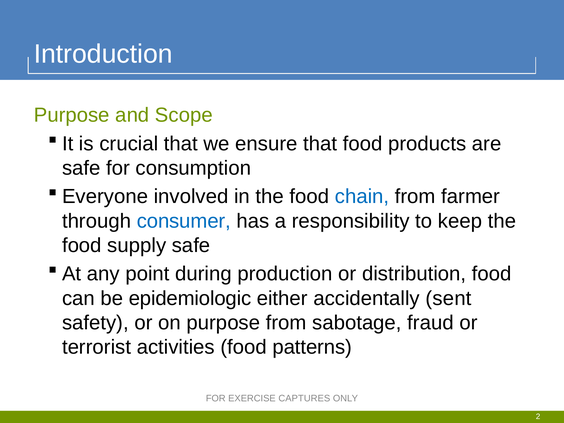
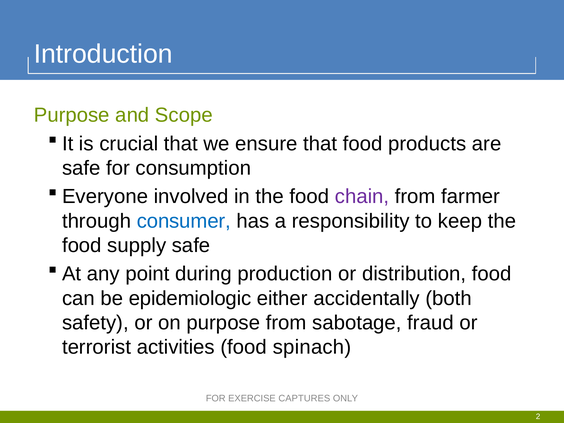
chain colour: blue -> purple (362, 197)
sent: sent -> both (449, 298)
patterns: patterns -> spinach (312, 347)
